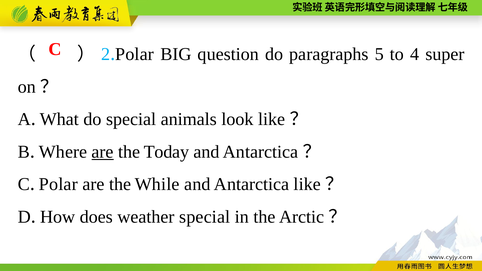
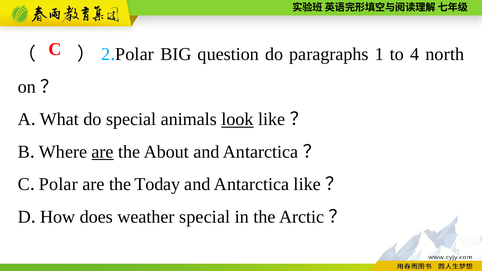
5: 5 -> 1 (379, 54)
super: super -> north (445, 54)
look underline: none -> present (238, 119)
Today: Today -> About (166, 152)
While: While -> Today (157, 184)
